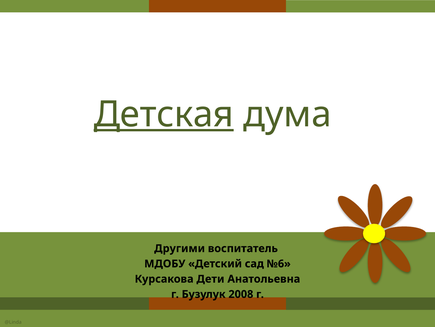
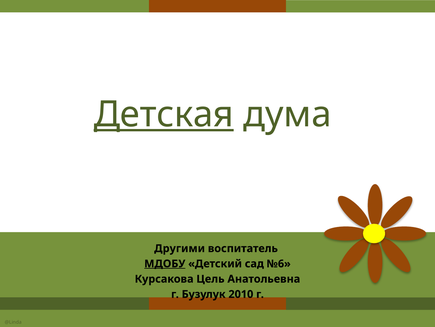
МДОБУ underline: none -> present (165, 263)
Дети: Дети -> Цель (210, 278)
2008: 2008 -> 2010 (241, 294)
